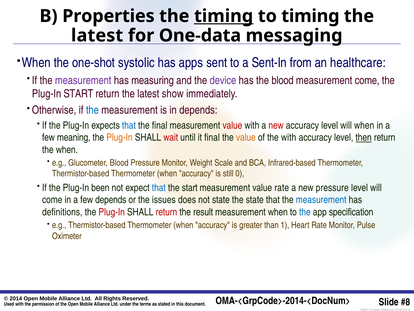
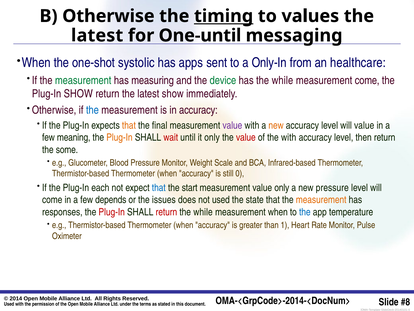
B Properties: Properties -> Otherwise (108, 16)
to timing: timing -> values (310, 16)
One-data: One-data -> One-until (200, 35)
Sent-In: Sent-In -> Only-In (269, 63)
measurement colour: purple -> green (83, 80)
device colour: purple -> green (223, 80)
has the blood: blood -> while (282, 80)
Plug-In START: START -> SHOW (78, 94)
in depends: depends -> accuracy (198, 110)
that colour: blue -> orange (129, 125)
value colour: red -> purple (232, 125)
new colour: red -> orange (276, 125)
will when: when -> value (364, 125)
it final: final -> only (212, 137)
value colour: orange -> red (246, 137)
then underline: present -> none (364, 137)
the when: when -> some (67, 149)
been: been -> each (100, 187)
value rate: rate -> only (282, 187)
not state: state -> used (221, 200)
measurement colour: blue -> orange (321, 200)
definitions: definitions -> responses (62, 212)
result: result -> while (203, 212)
specification: specification -> temperature (351, 212)
